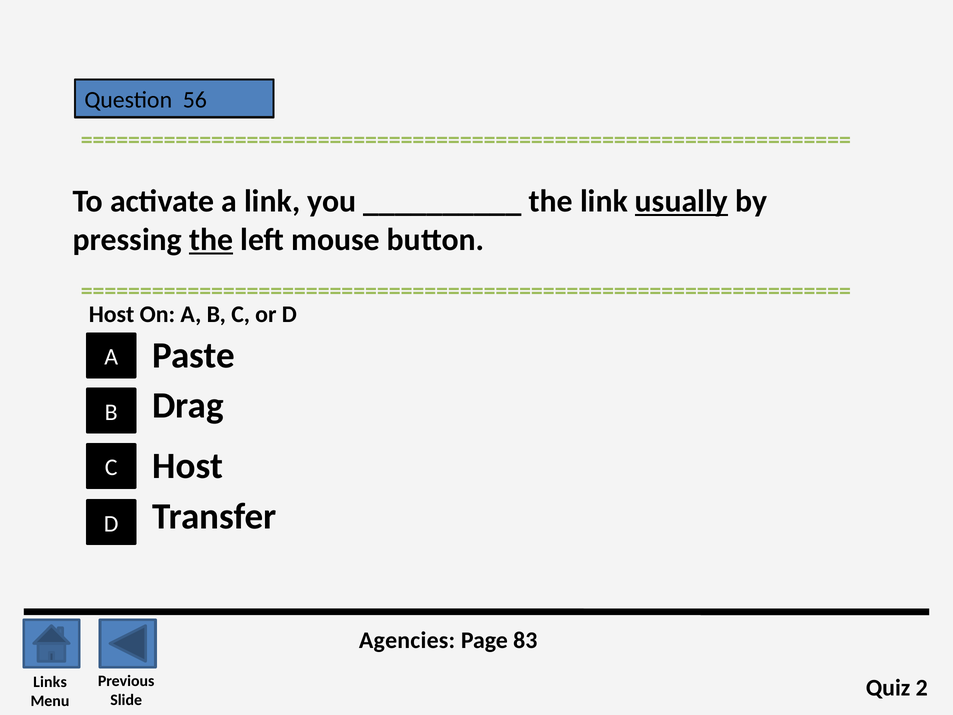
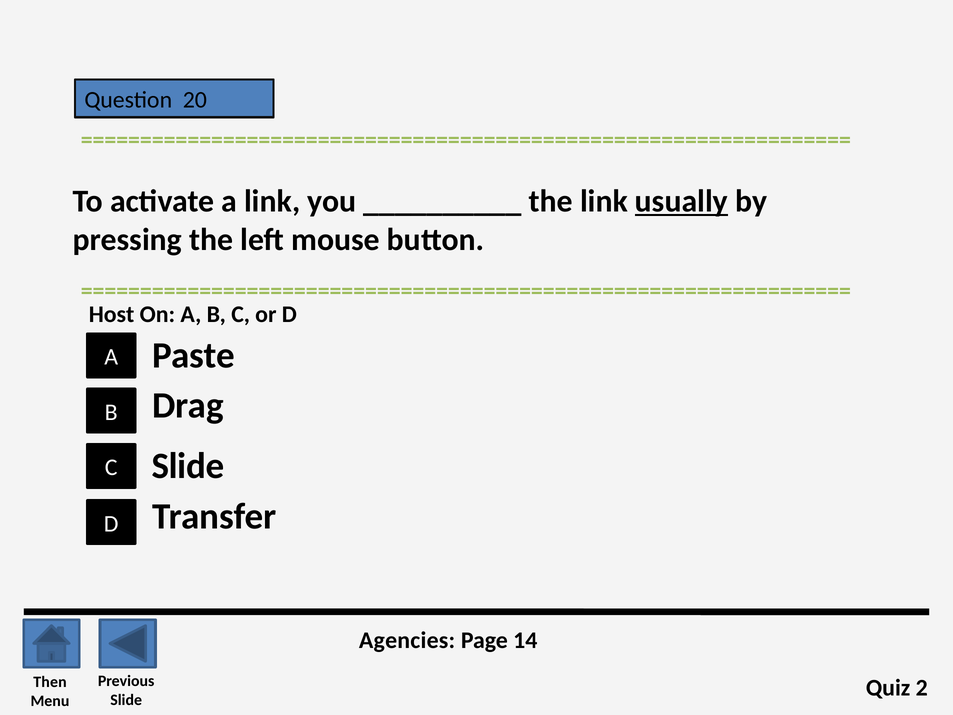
56: 56 -> 20 (195, 100)
the underline: present -> none (211, 240)
Host: Host -> Slide (188, 466)
83: 83 -> 14 (525, 640)
Links: Links -> Then (50, 682)
